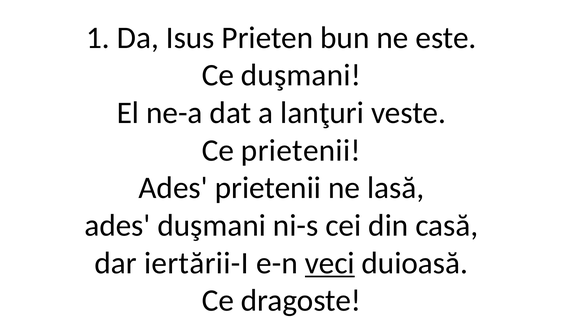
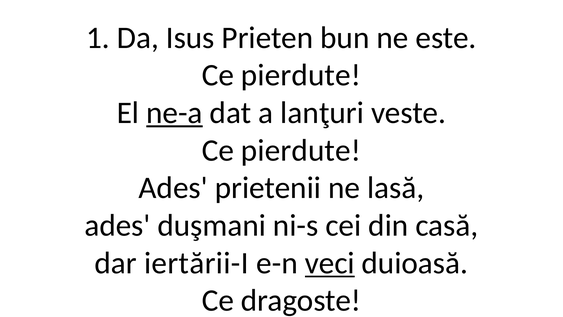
duşmani: duşmani -> pierdute (301, 75)
ne-a underline: none -> present (174, 113)
prietenii: prietenii -> pierdute (301, 150)
